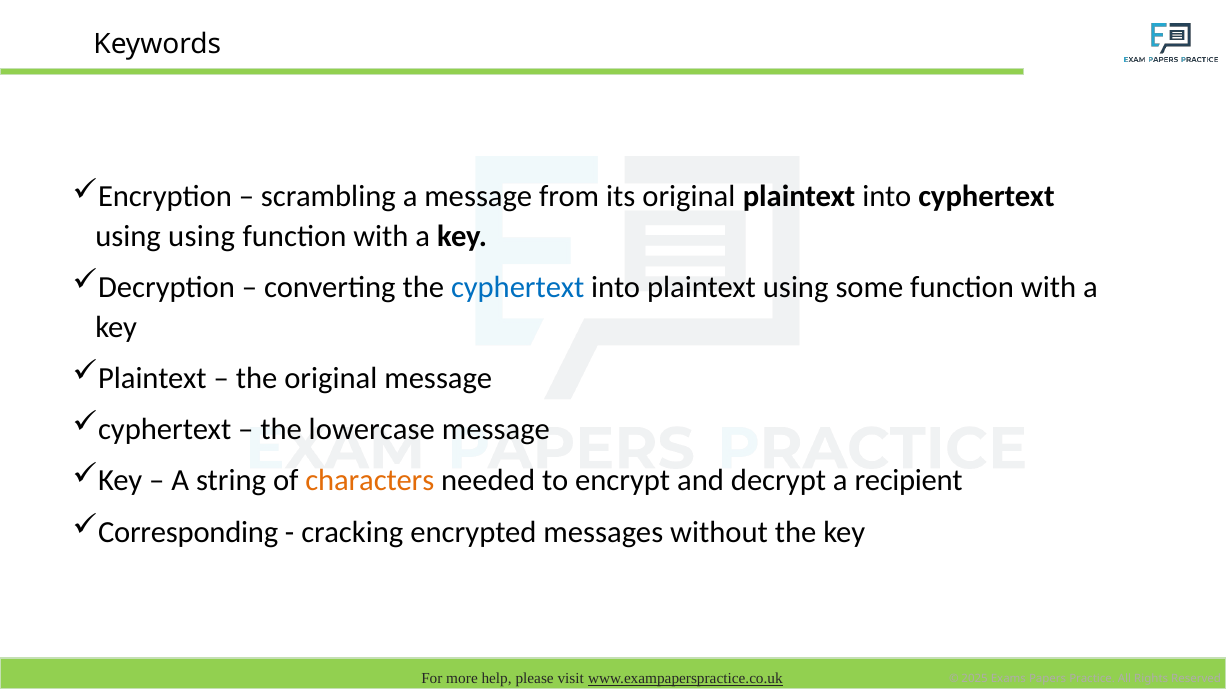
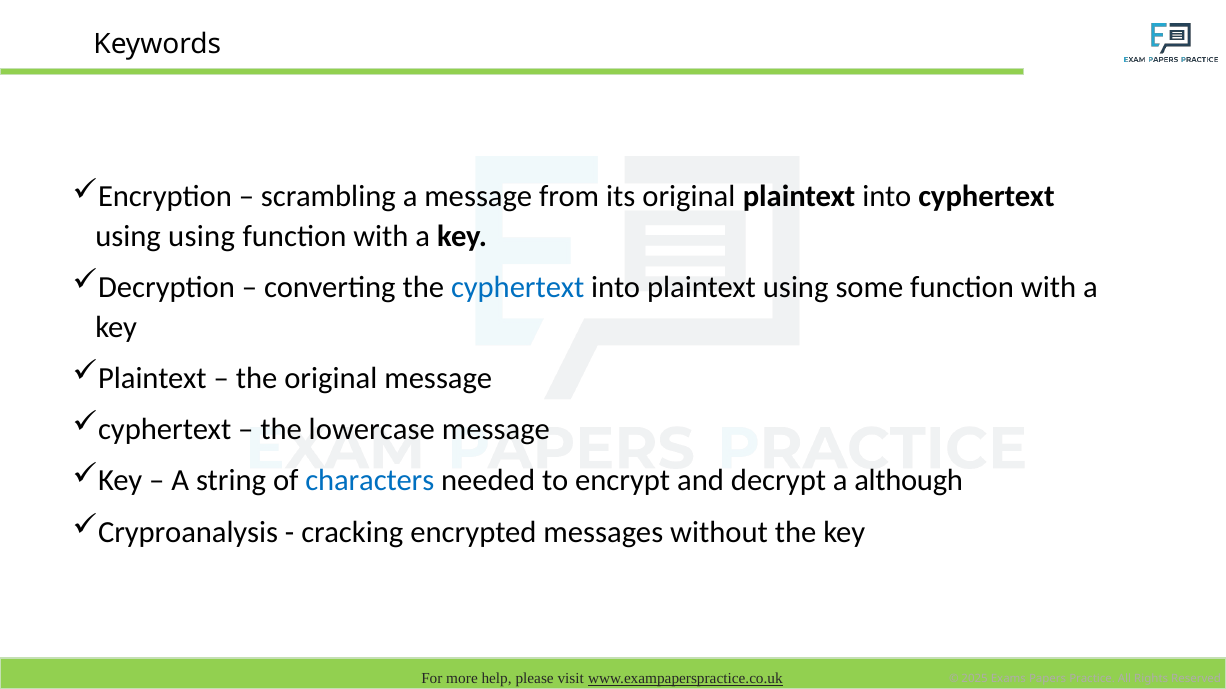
characters colour: orange -> blue (370, 481)
recipient: recipient -> although (909, 481)
Corresponding: Corresponding -> Cryproanalysis (188, 532)
